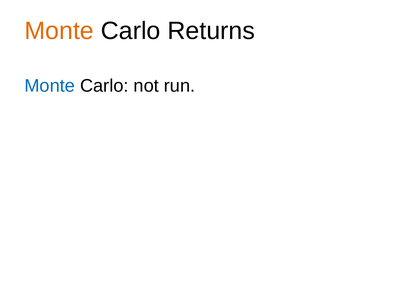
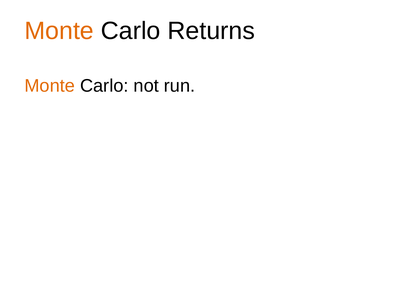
Monte colour: blue -> orange (50, 86)
